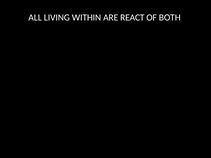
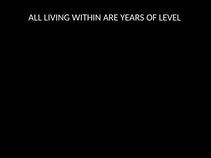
REACT: REACT -> YEARS (132, 17)
BOTH: BOTH -> LEVEL (170, 17)
